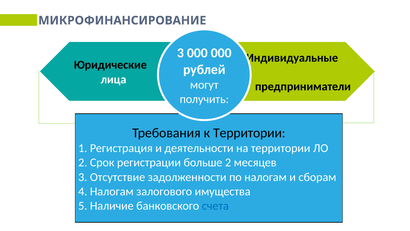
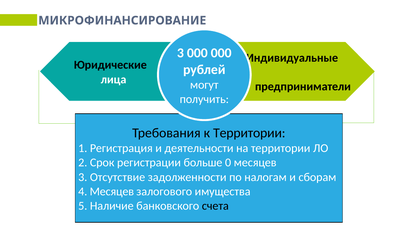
больше 2: 2 -> 0 (228, 162)
4 Налогам: Налогам -> Месяцев (112, 191)
счета colour: blue -> black (215, 205)
